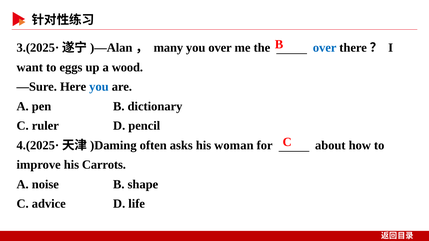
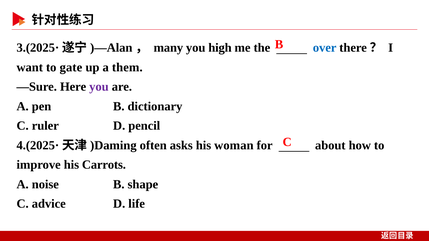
you over: over -> high (220, 48)
eggs: eggs -> gate (71, 67)
wood: wood -> them (127, 67)
you colour: blue -> purple (99, 87)
